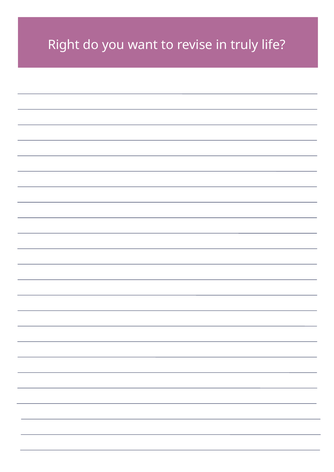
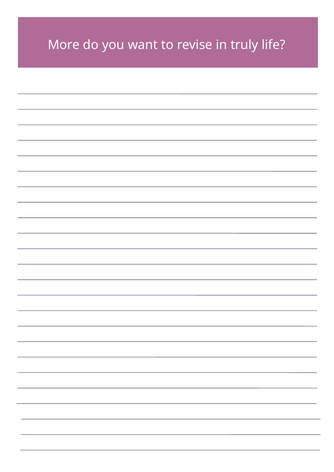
Right: Right -> More (64, 45)
